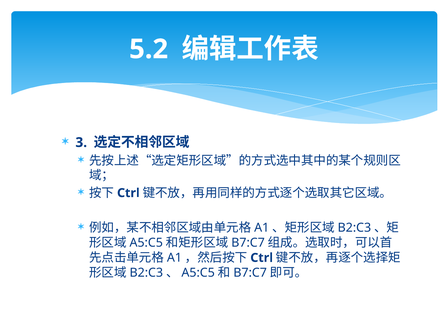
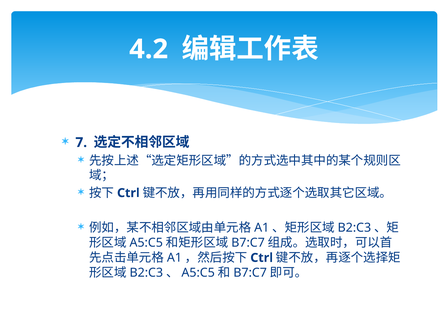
5.2: 5.2 -> 4.2 (149, 49)
3: 3 -> 7 (81, 142)
